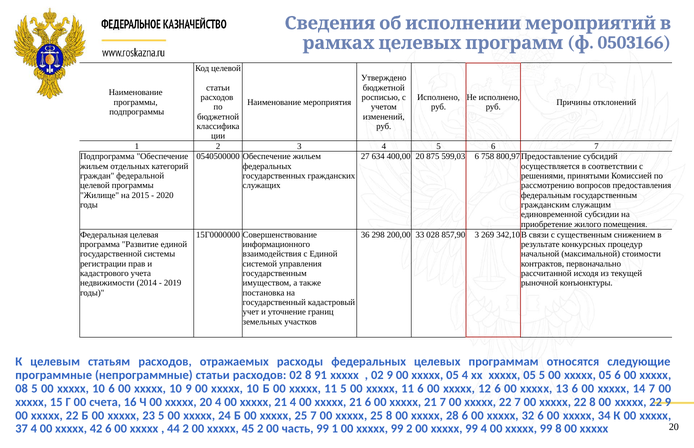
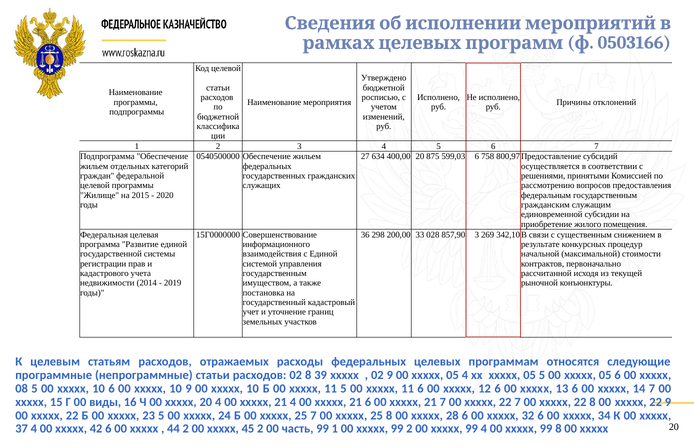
91: 91 -> 39 (321, 375)
счета: счета -> виды (105, 402)
